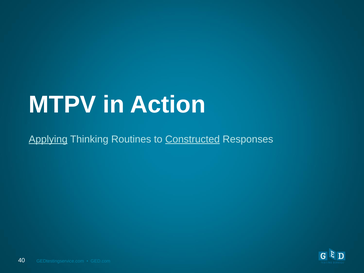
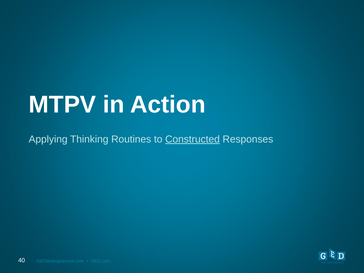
Applying underline: present -> none (48, 139)
